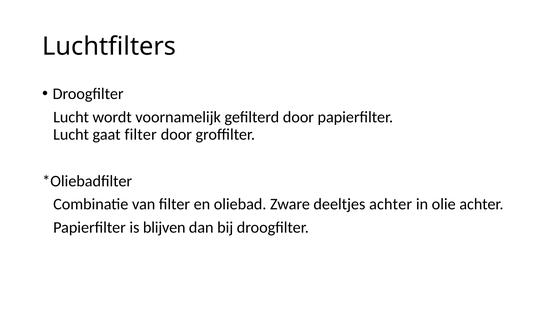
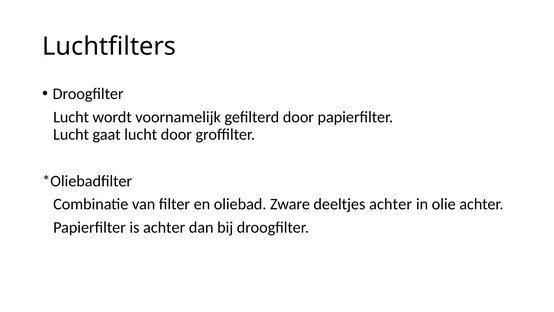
gaat filter: filter -> lucht (141, 134)
is blijven: blijven -> achter (164, 227)
